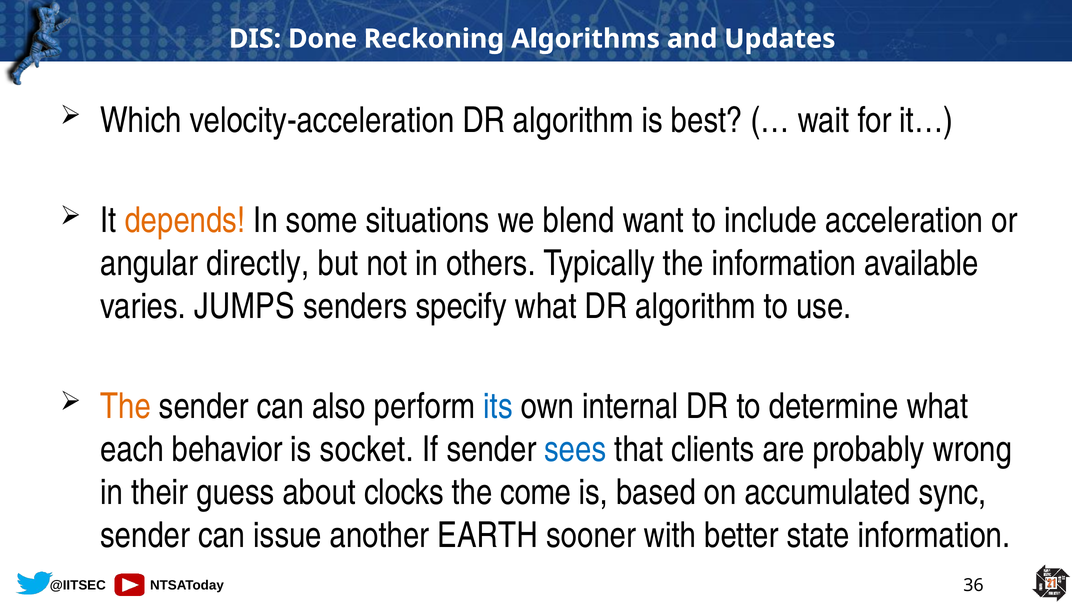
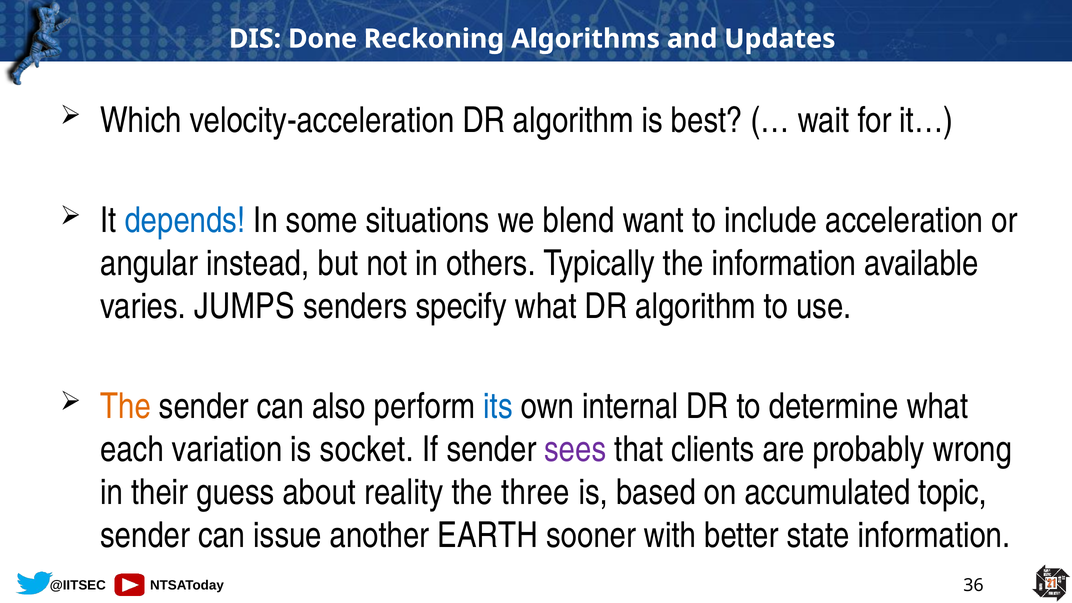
depends colour: orange -> blue (185, 221)
directly: directly -> instead (258, 264)
behavior: behavior -> variation (227, 449)
sees colour: blue -> purple (575, 449)
clocks: clocks -> reality (404, 492)
come: come -> three (535, 492)
sync: sync -> topic (953, 492)
